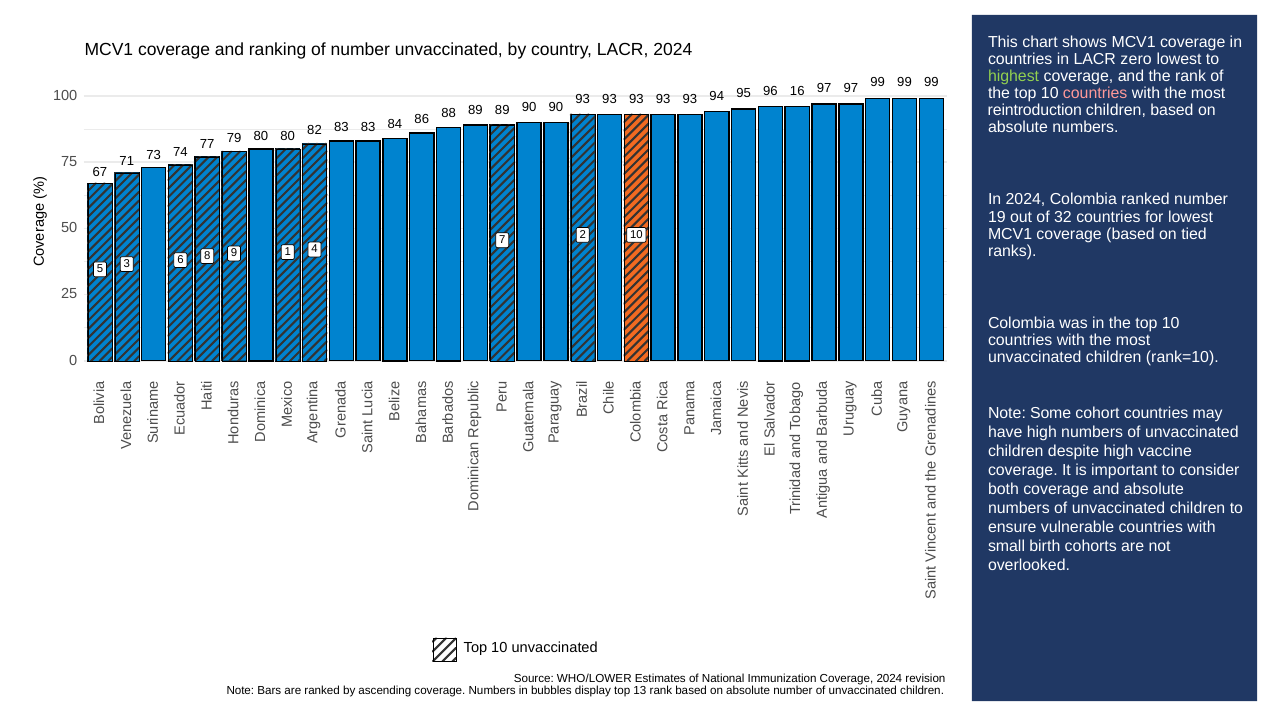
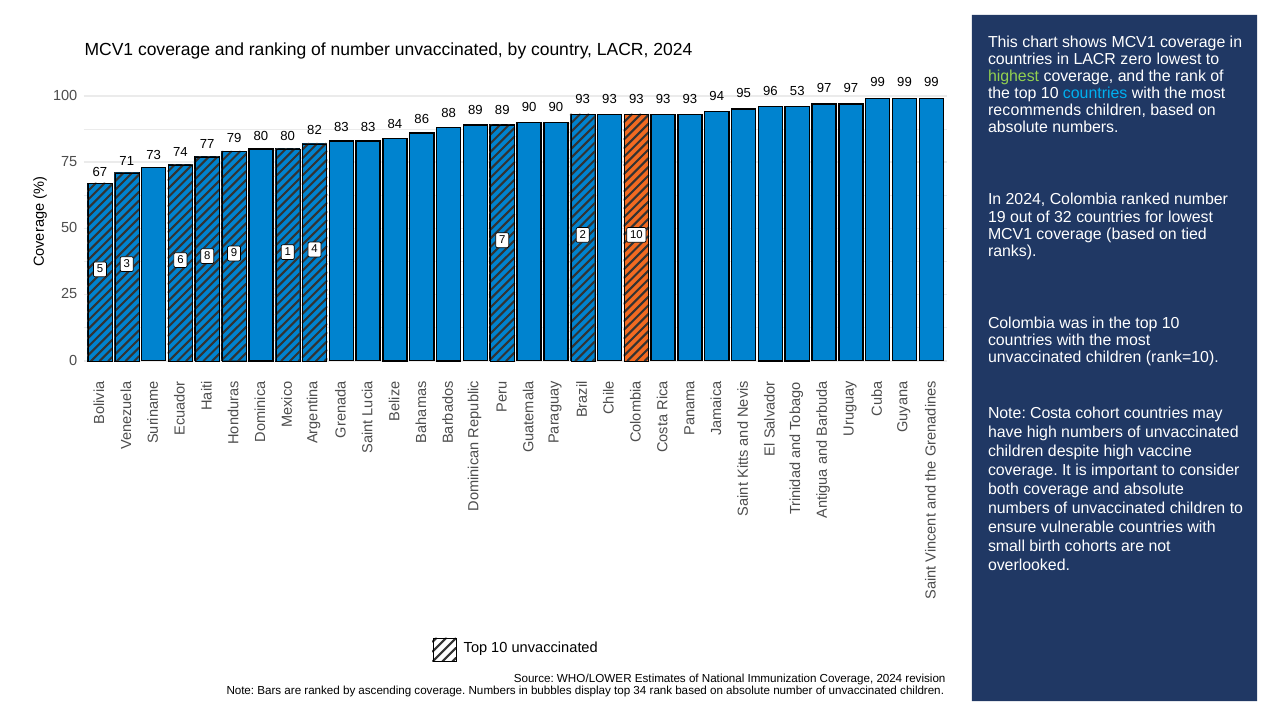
countries colour: pink -> light blue (1095, 93)
16: 16 -> 53 (797, 91)
reintroduction: reintroduction -> recommends (1035, 111)
Some: Some -> Costa (1051, 413)
13: 13 -> 34 (640, 691)
